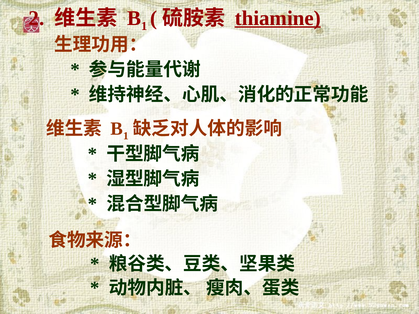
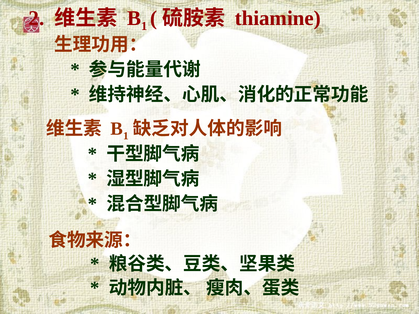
thiamine underline: present -> none (278, 18)
